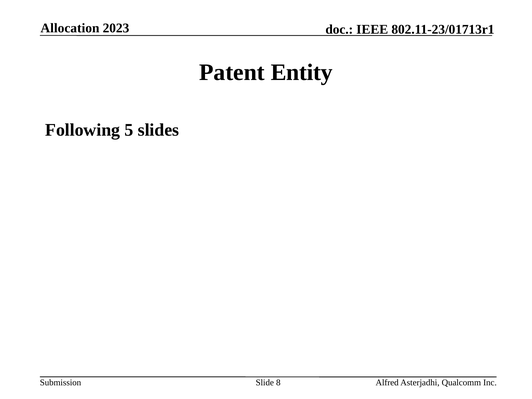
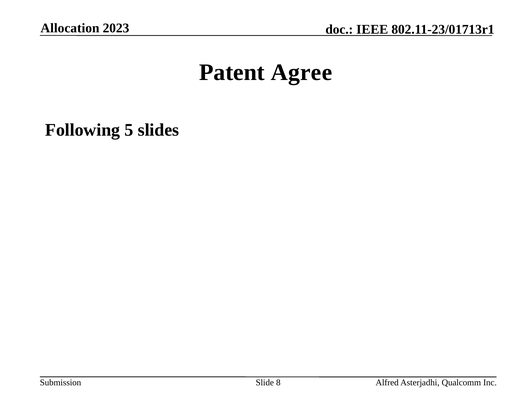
Entity: Entity -> Agree (302, 73)
